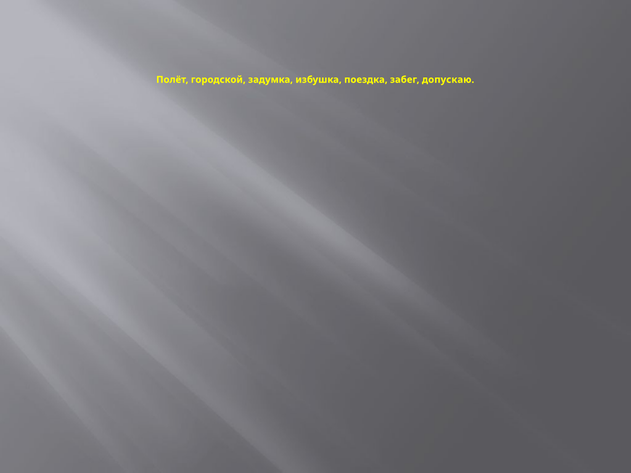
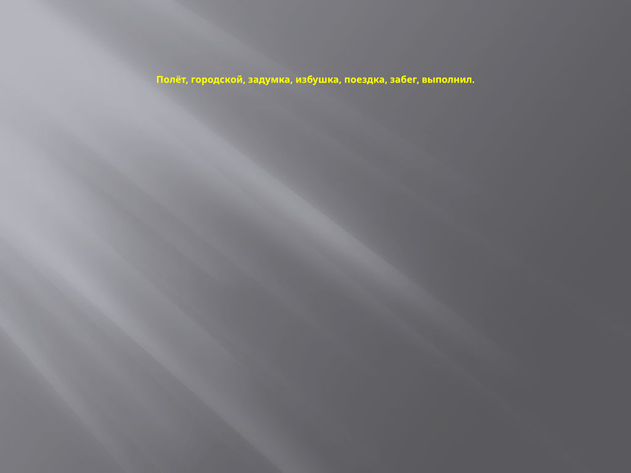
допускаю: допускаю -> выполнил (448, 80)
